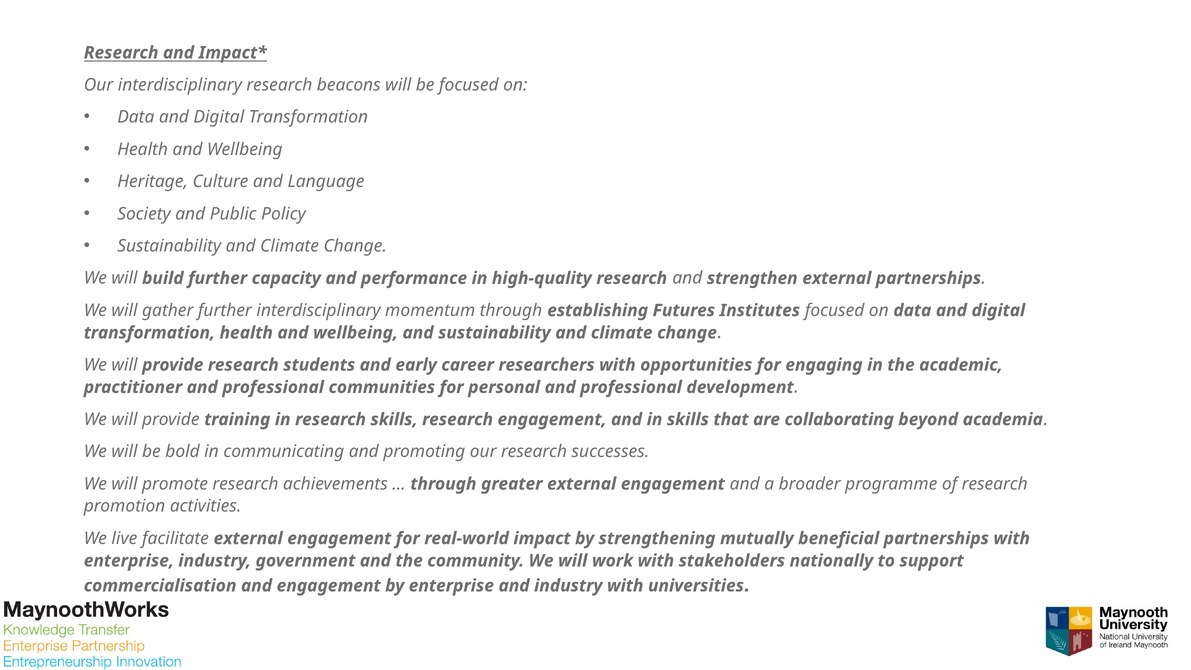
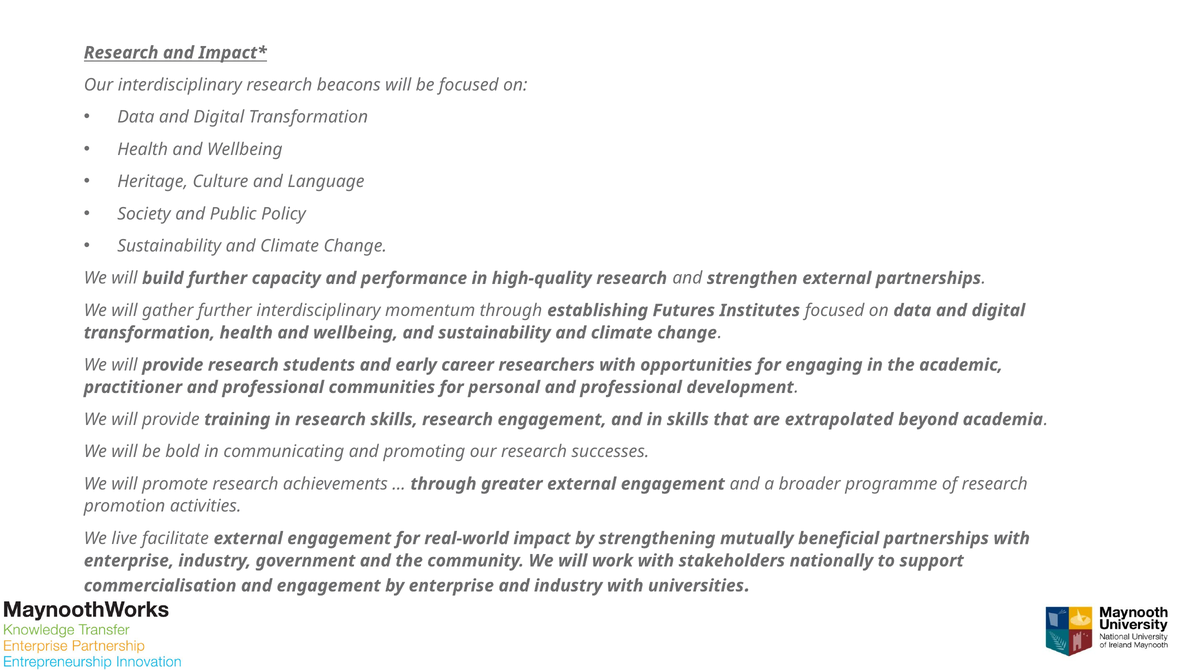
collaborating: collaborating -> extrapolated (839, 419)
